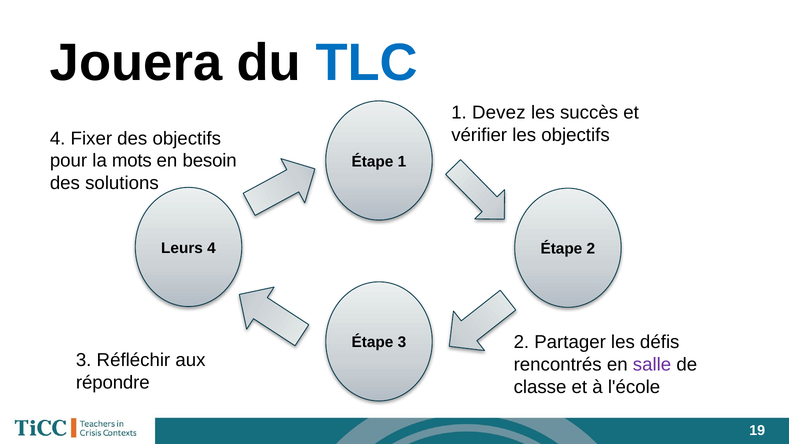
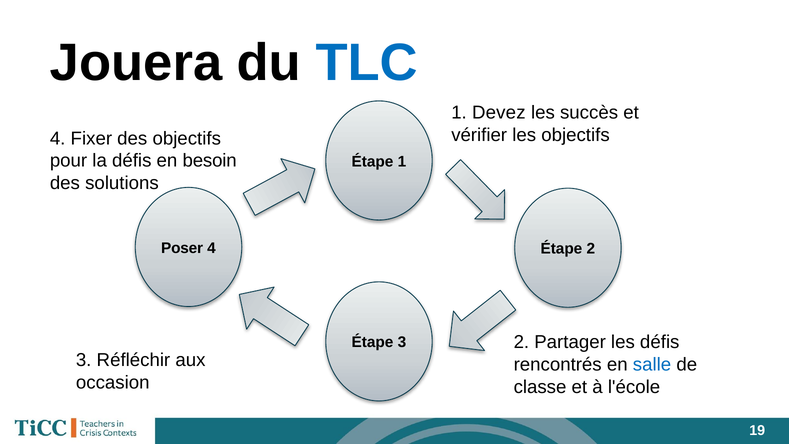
la mots: mots -> défis (132, 161)
Leurs: Leurs -> Poser (182, 248)
salle colour: purple -> blue (652, 364)
répondre: répondre -> occasion (113, 382)
